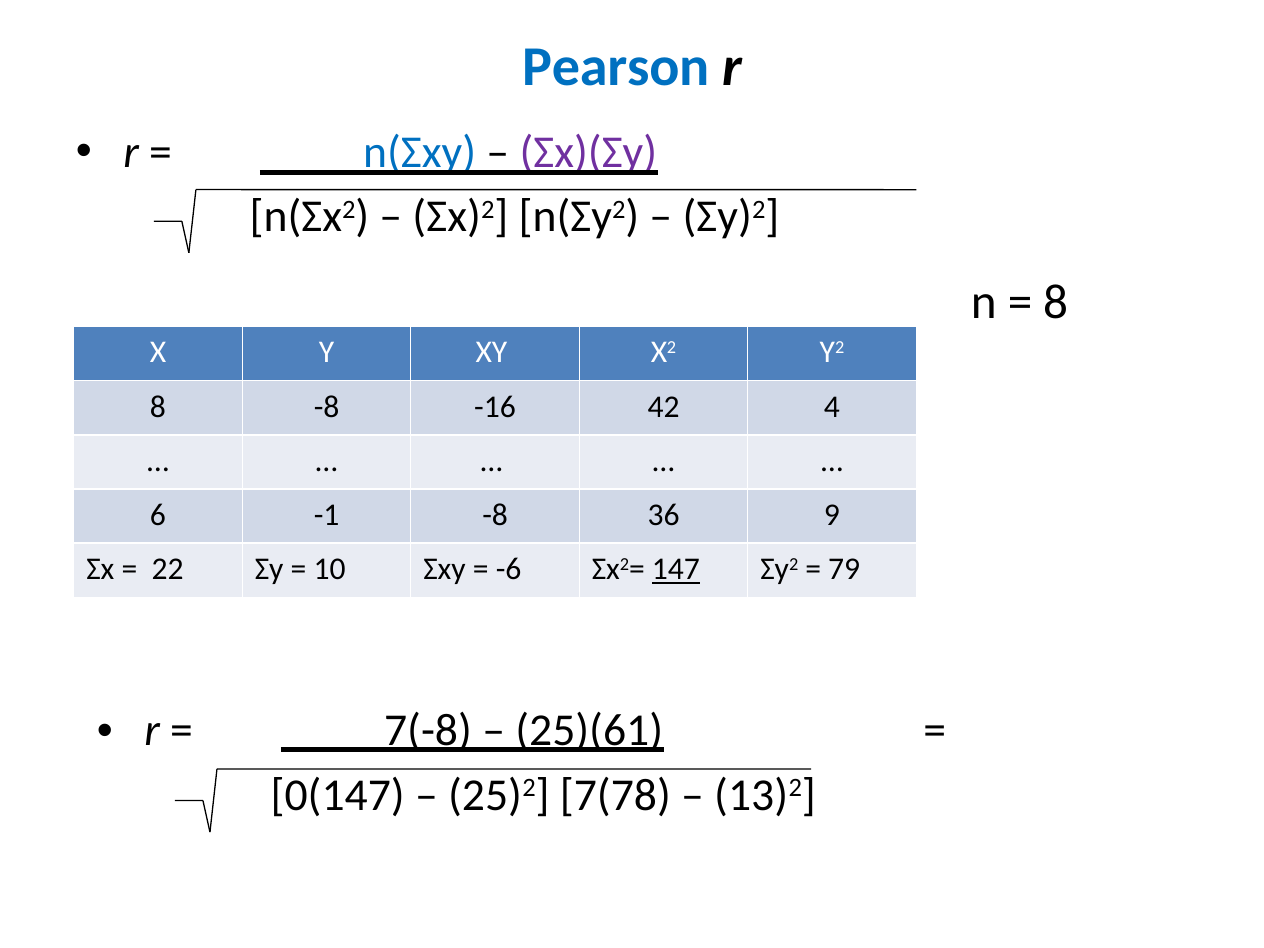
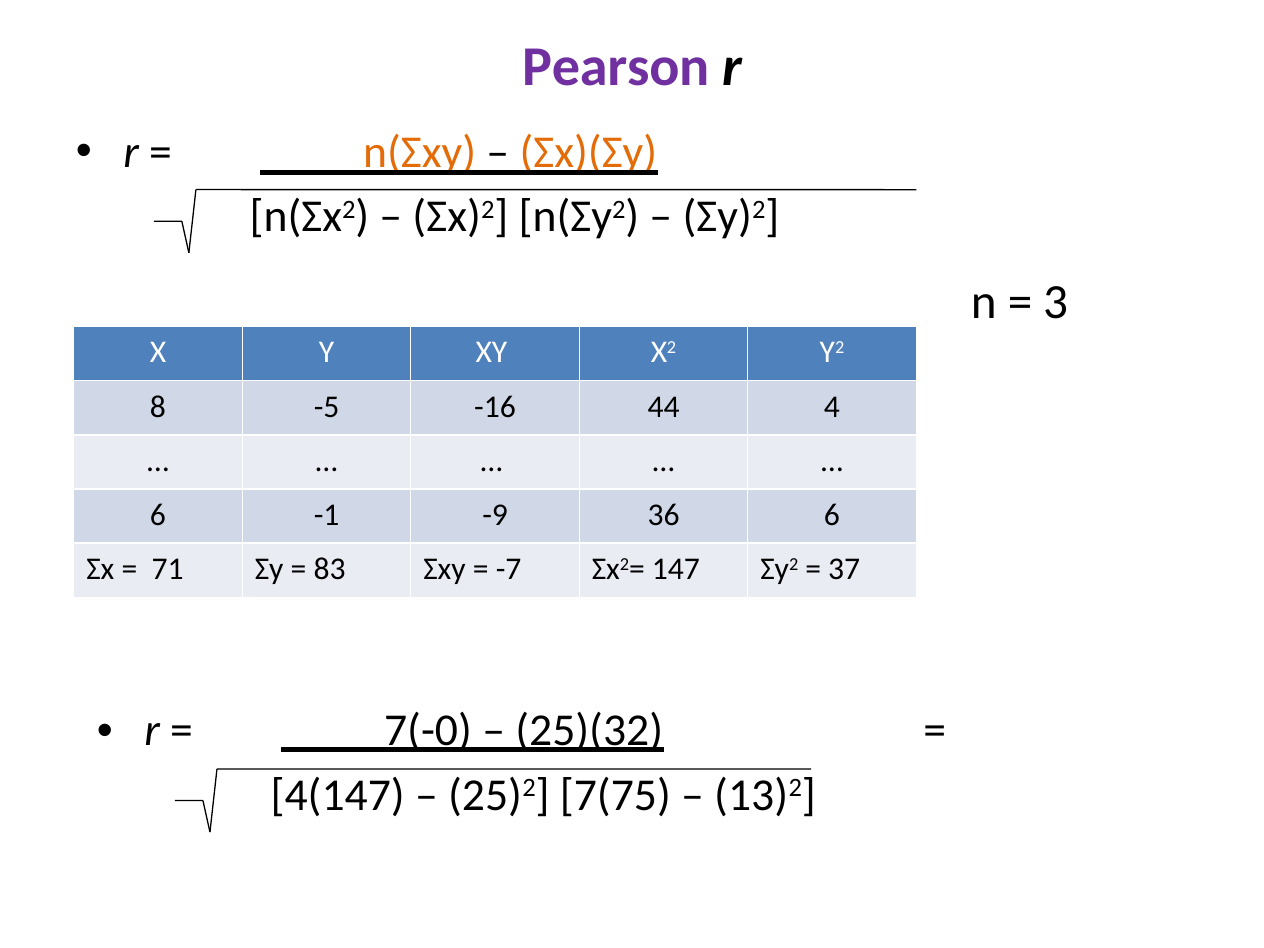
Pearson colour: blue -> purple (616, 67)
n(Σxy colour: blue -> orange (420, 153)
Σx)(Σy colour: purple -> orange (588, 153)
8: 8 -> 3 (1056, 302)
8 -8: -8 -> -5 (327, 407)
42: 42 -> 44 (664, 407)
-1 -8: -8 -> -9 (495, 515)
36 9: 9 -> 6 (832, 515)
22: 22 -> 71 (168, 569)
10: 10 -> 83 (330, 569)
-6: -6 -> -7 (509, 569)
147 underline: present -> none (676, 569)
79: 79 -> 37 (844, 569)
7(-8: 7(-8 -> 7(-0 (428, 730)
25)(61: 25)(61 -> 25)(32 (589, 730)
0(147: 0(147 -> 4(147 (338, 795)
7(78: 7(78 -> 7(75 (615, 795)
